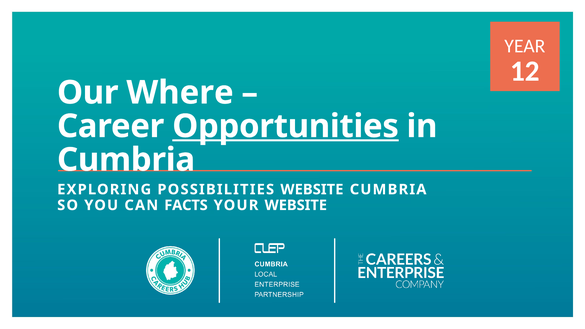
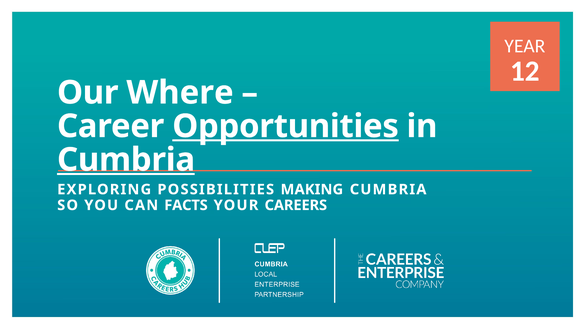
Cumbria underline: none -> present (126, 160)
POSSIBILITIES WEBSITE: WEBSITE -> MAKING (312, 189)
YOUR WEBSITE: WEBSITE -> CAREERS (296, 205)
